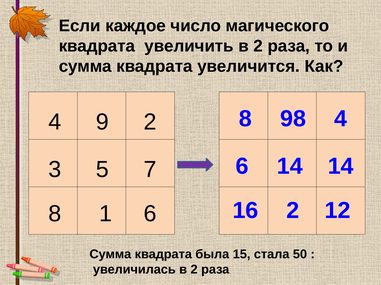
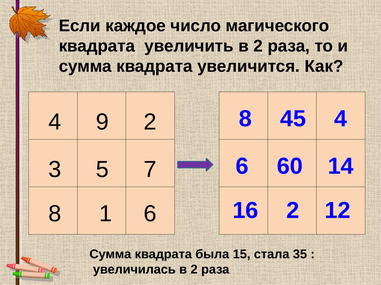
98: 98 -> 45 (293, 119)
6 14: 14 -> 60 (290, 167)
50: 50 -> 35 (300, 255)
